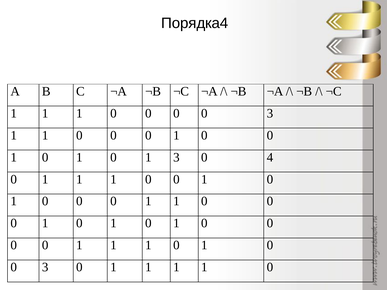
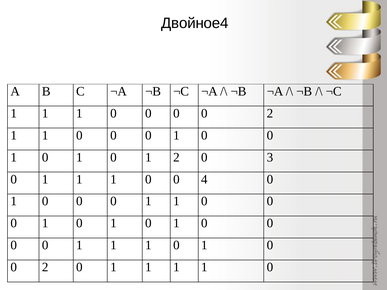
Порядка4: Порядка4 -> Двойное4 (195, 23)
0 0 0 3: 3 -> 2 (270, 113)
1 3: 3 -> 2 (176, 157)
4: 4 -> 3 (270, 157)
1: 1 -> 4 (204, 179)
3: 3 -> 2 (45, 267)
